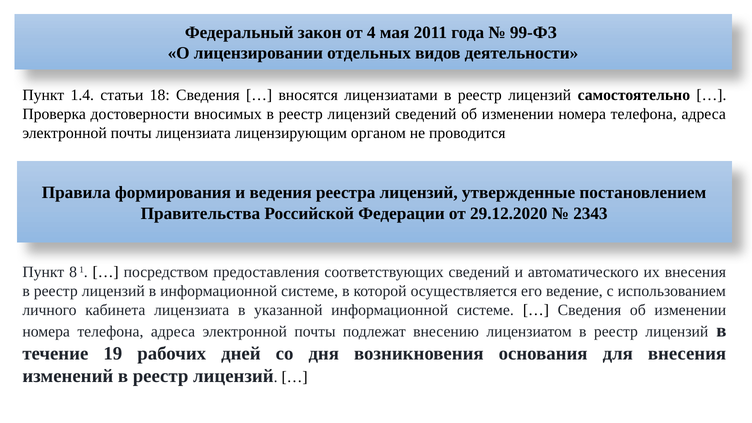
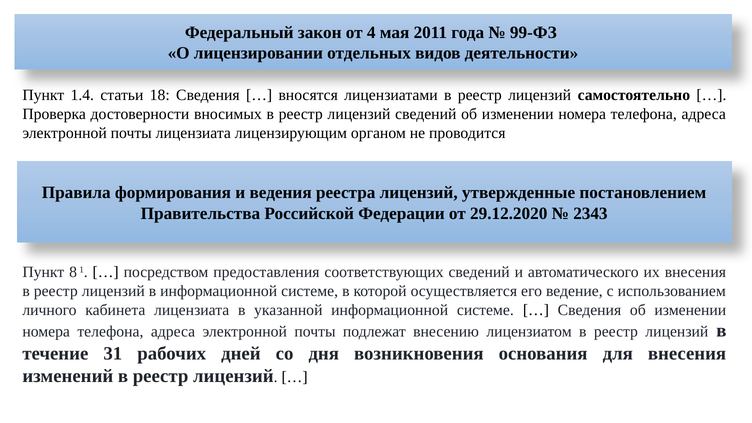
19: 19 -> 31 (113, 353)
